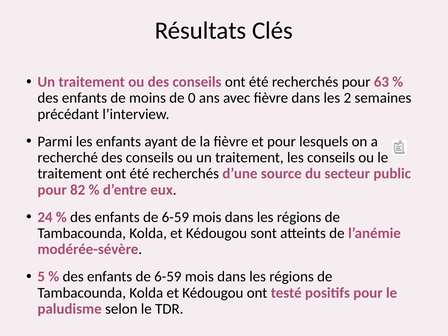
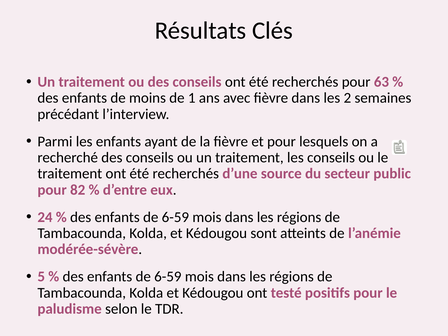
0: 0 -> 1 (192, 98)
